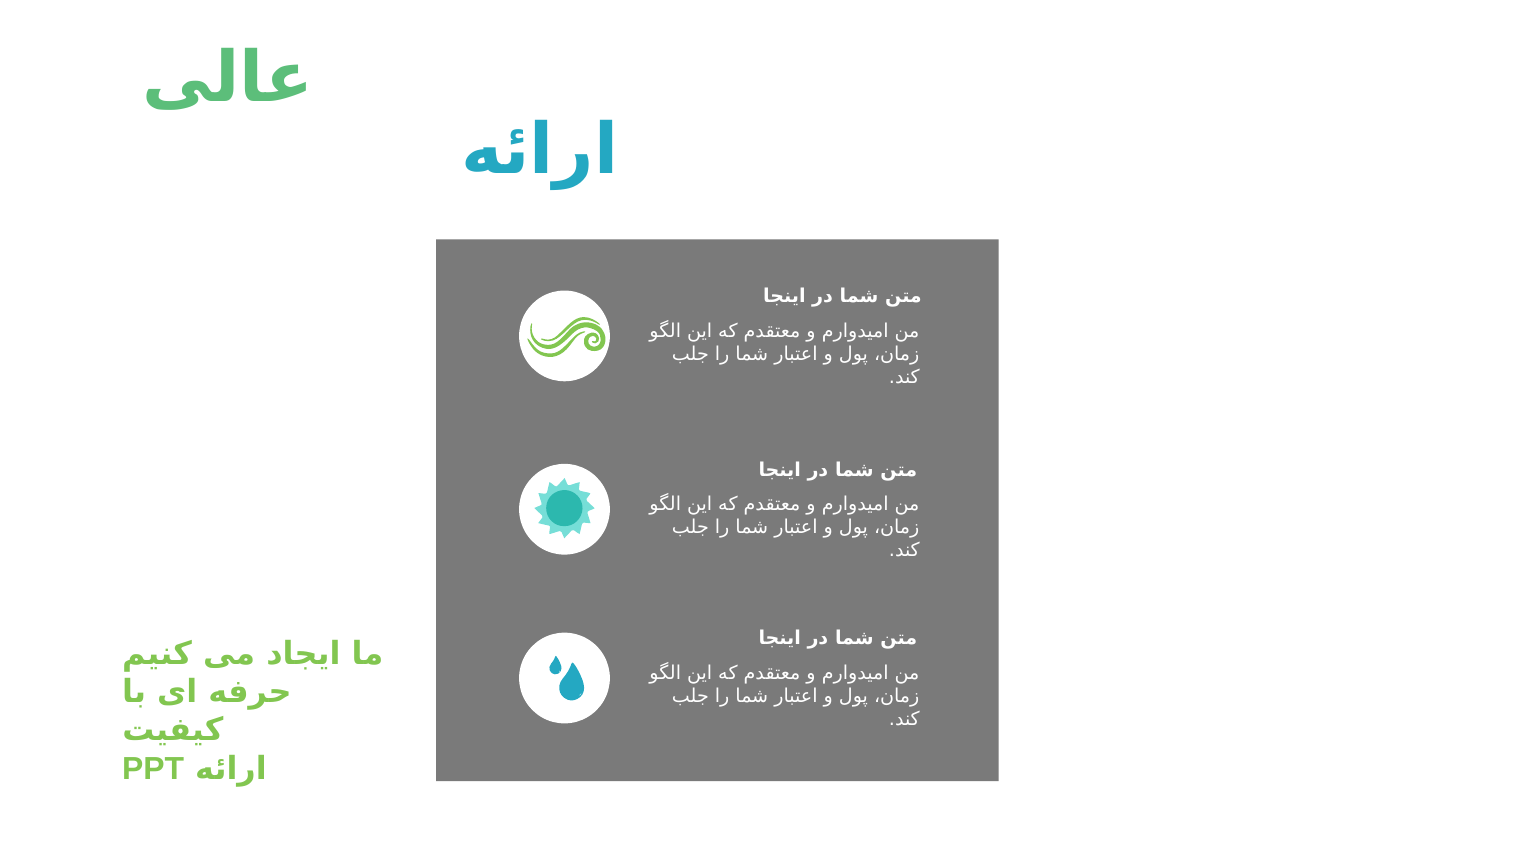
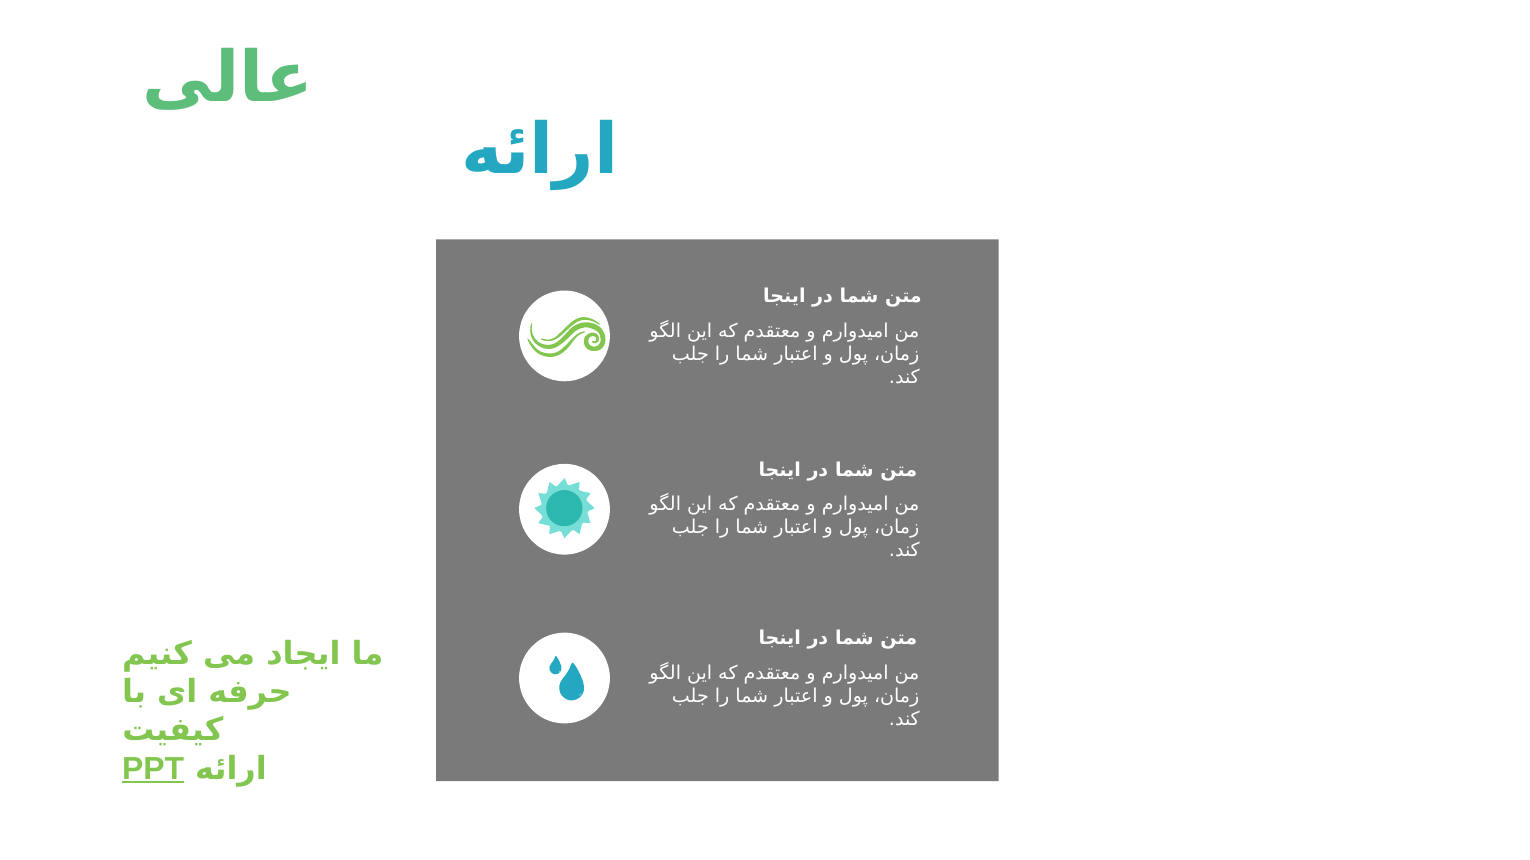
PPT underline: none -> present (153, 769)
